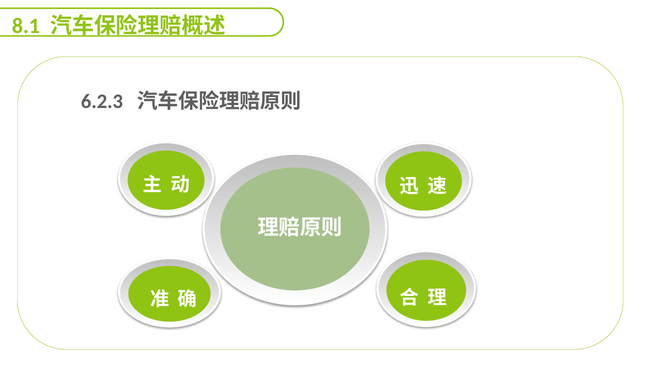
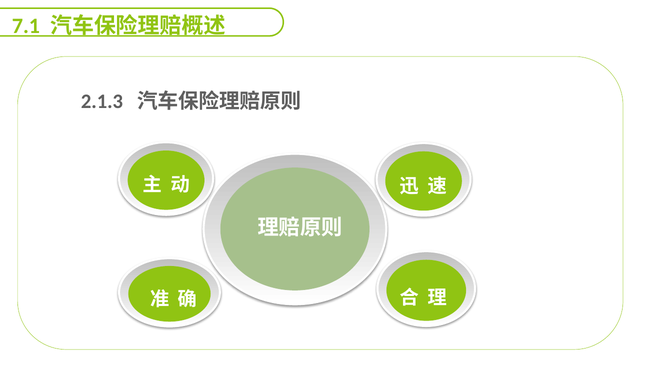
8.1: 8.1 -> 7.1 (26, 26)
6.2.3: 6.2.3 -> 2.1.3 (102, 101)
